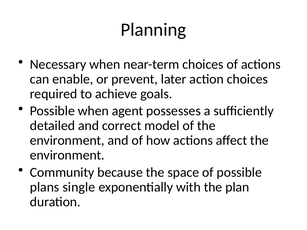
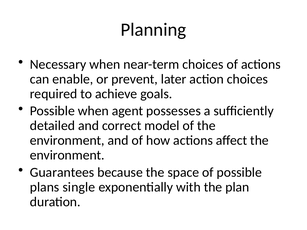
Community: Community -> Guarantees (62, 173)
